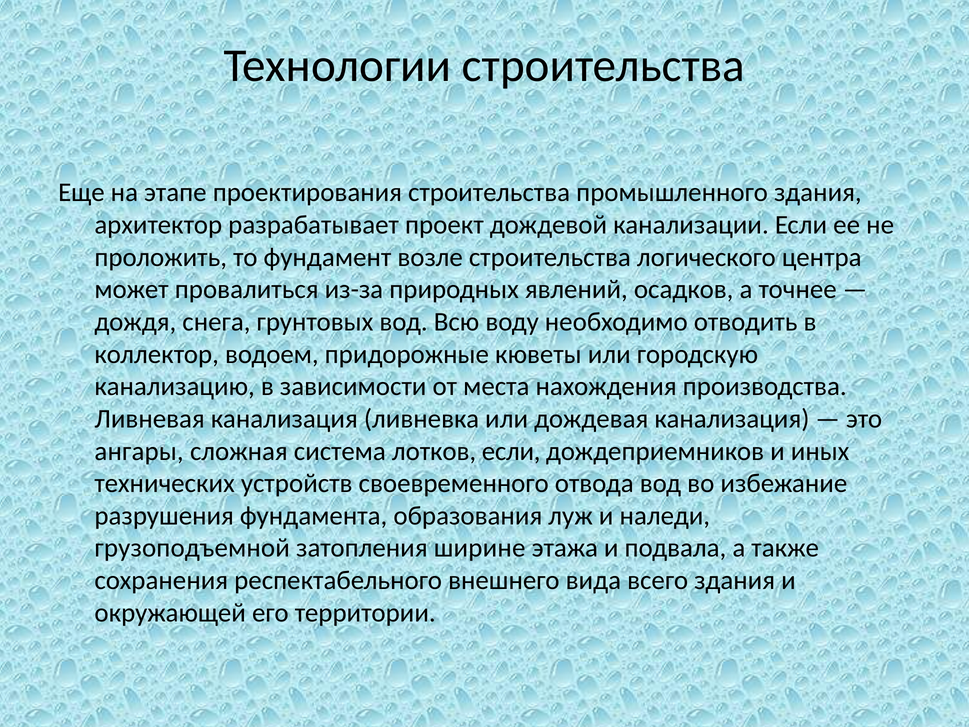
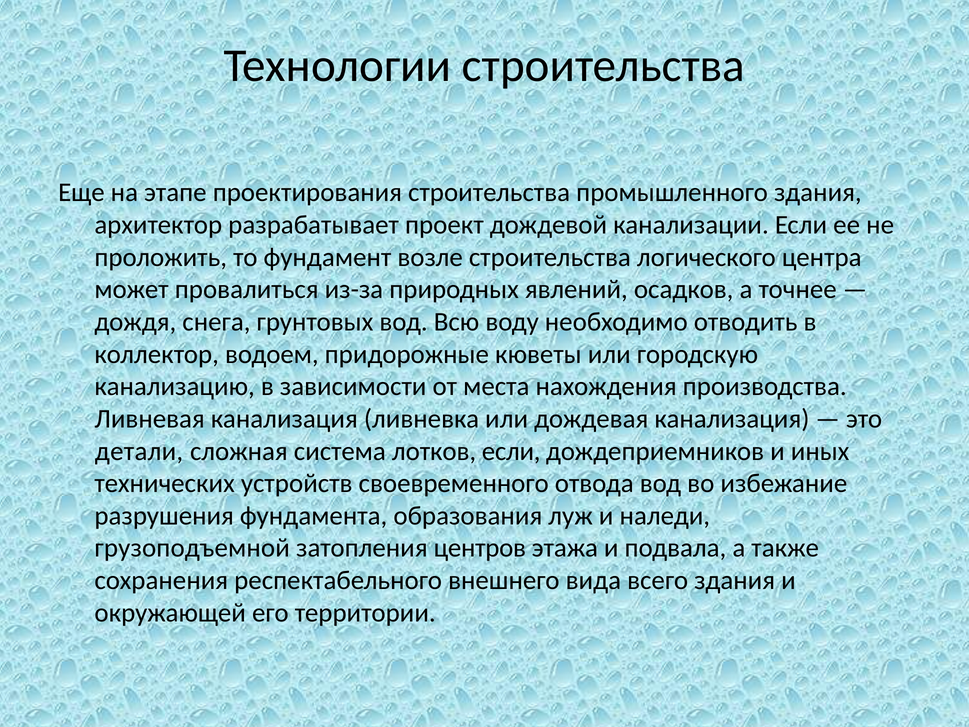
ангары: ангары -> детали (139, 451)
ширине: ширине -> центров (480, 548)
